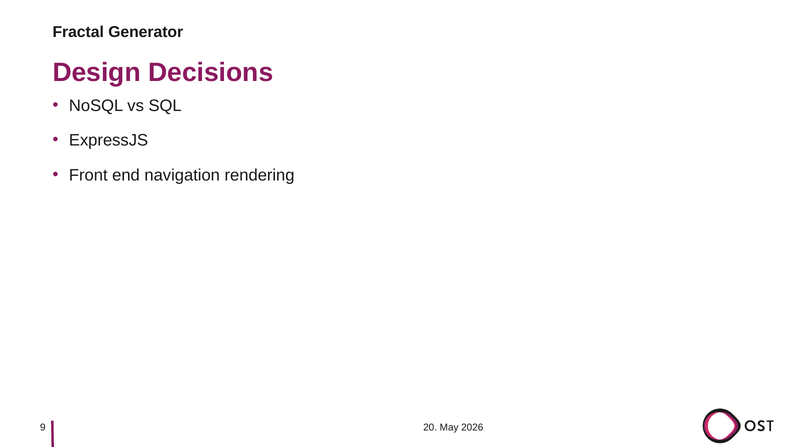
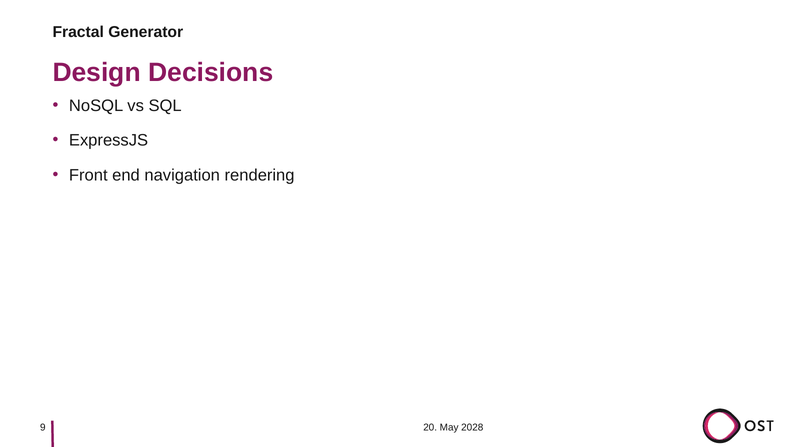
2026: 2026 -> 2028 (472, 427)
